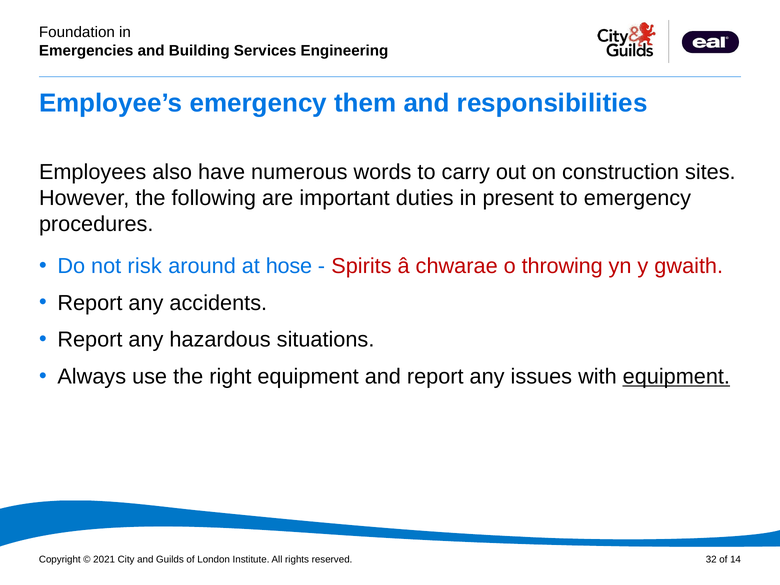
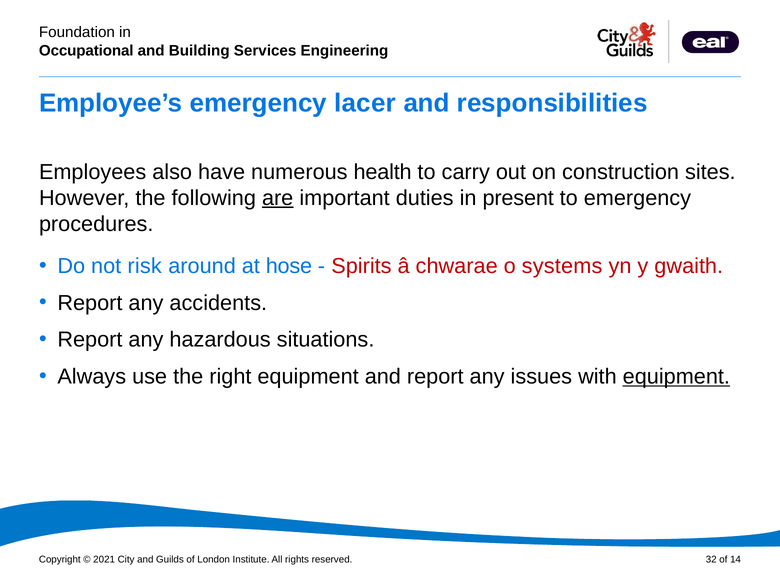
Emergencies: Emergencies -> Occupational (86, 51)
them: them -> lacer (365, 103)
words: words -> health (383, 172)
are underline: none -> present (278, 198)
throwing: throwing -> systems (562, 266)
